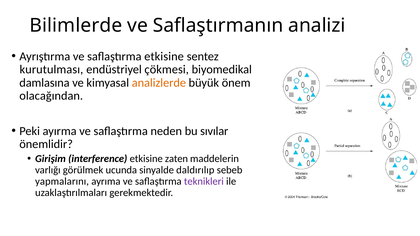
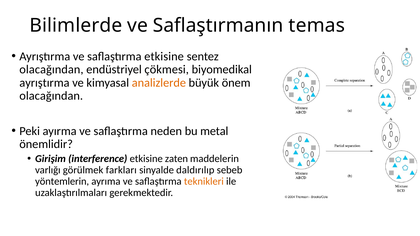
analizi: analizi -> temas (317, 25)
kurutulması: kurutulması -> olacağından (51, 70)
damlasına: damlasına -> ayrıştırma (44, 83)
sıvılar: sıvılar -> metal (214, 131)
ucunda: ucunda -> farkları (121, 170)
yapmalarını: yapmalarını -> yöntemlerin (62, 182)
teknikleri colour: purple -> orange (204, 182)
